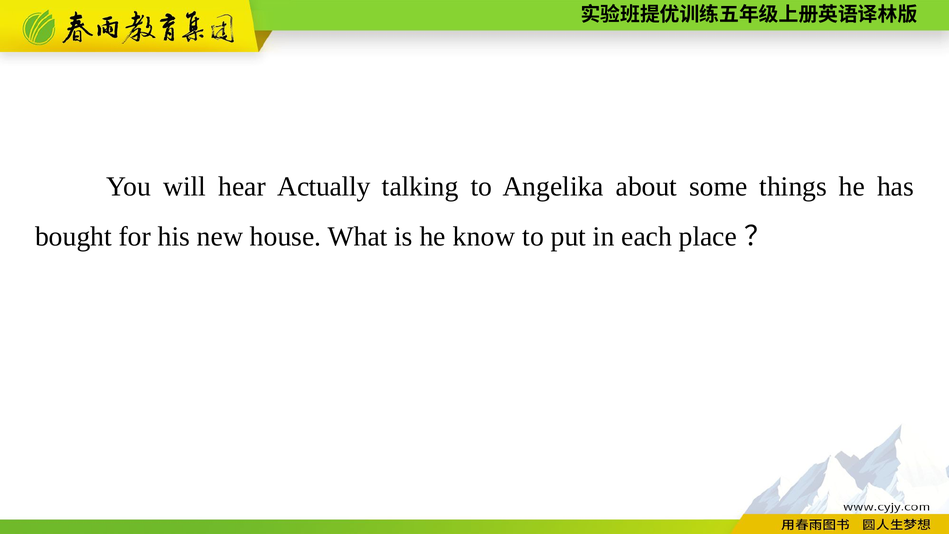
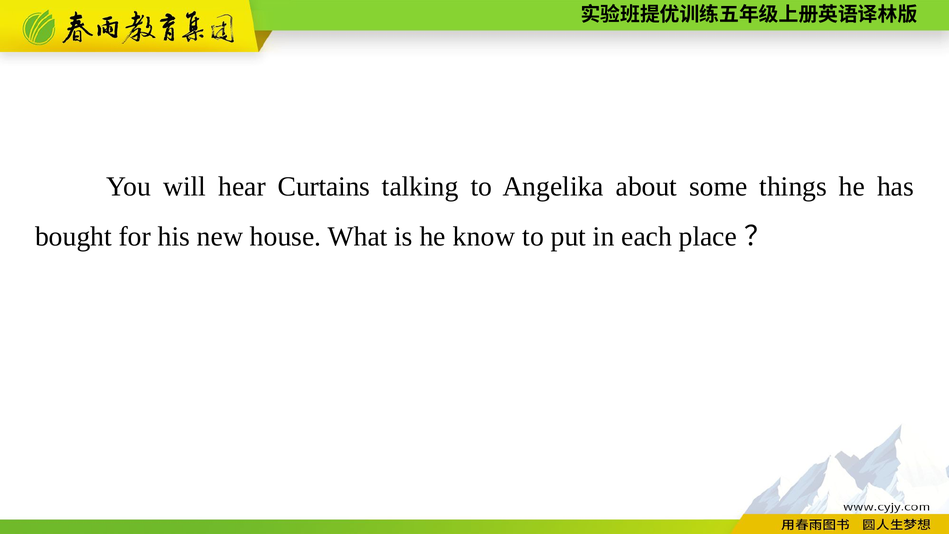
Actually: Actually -> Curtains (324, 187)
